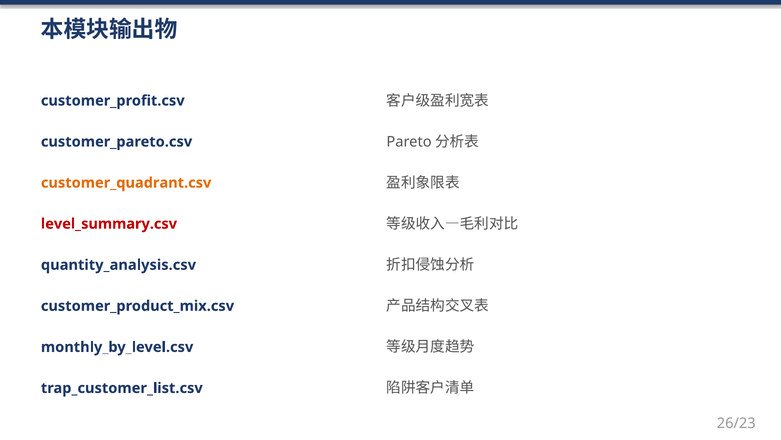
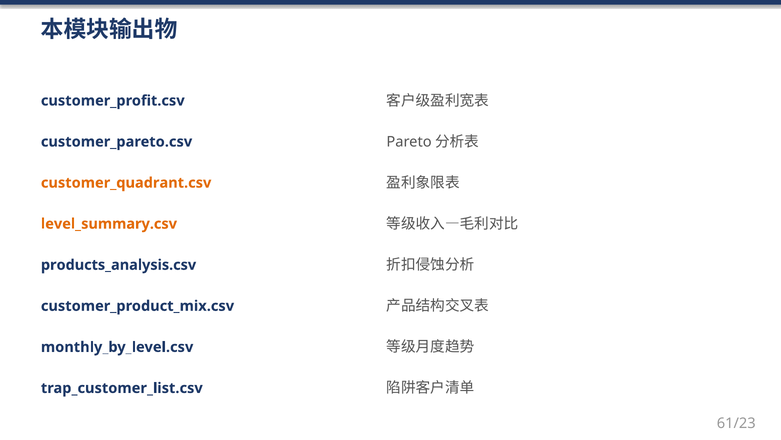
level_summary.csv colour: red -> orange (109, 224)
quantity_analysis.csv: quantity_analysis.csv -> products_analysis.csv (119, 265)
26/23: 26/23 -> 61/23 (736, 423)
